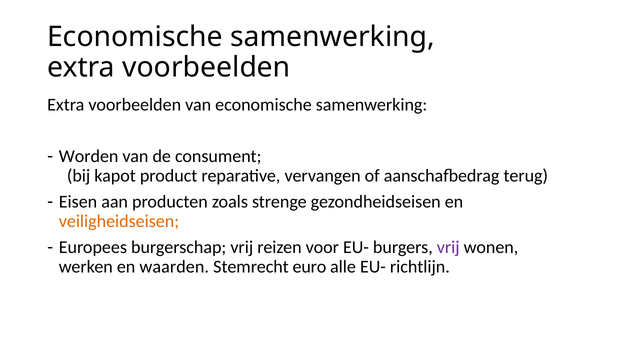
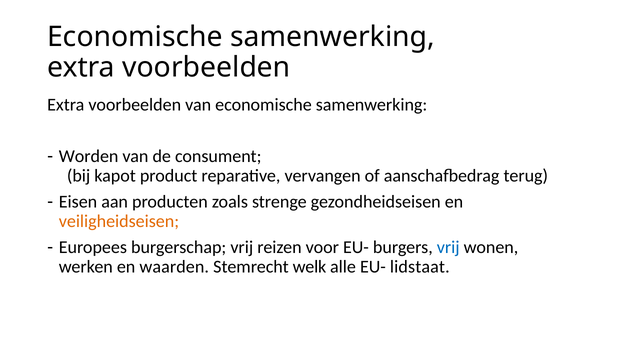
vrij colour: purple -> blue (448, 247)
euro: euro -> welk (309, 267)
richtlijn: richtlijn -> lidstaat (420, 267)
